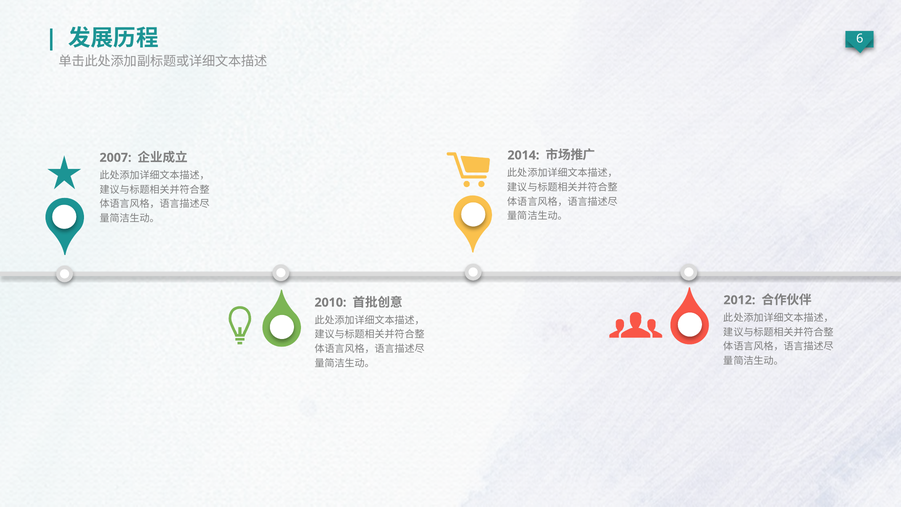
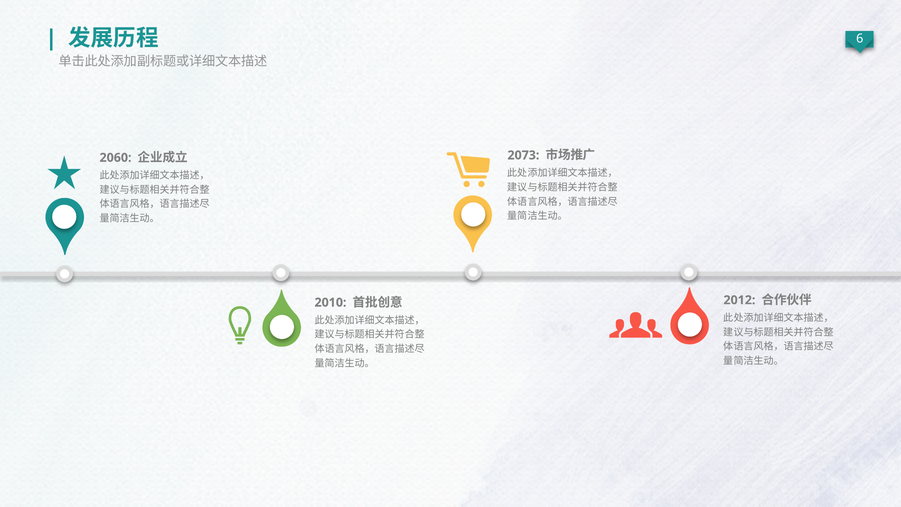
2014: 2014 -> 2073 (523, 155)
2007: 2007 -> 2060 (116, 158)
